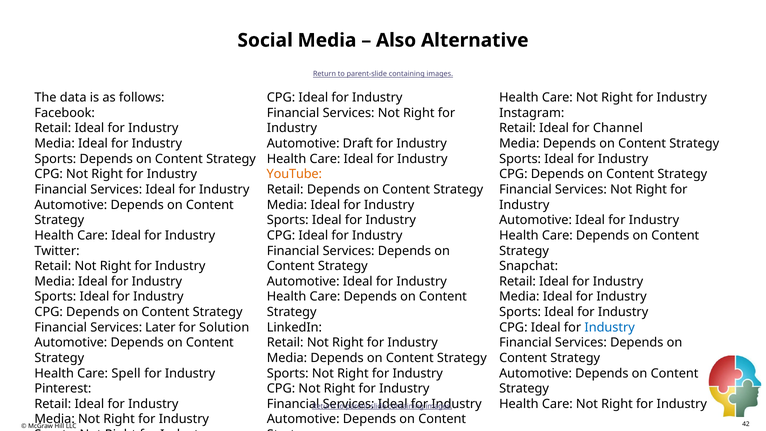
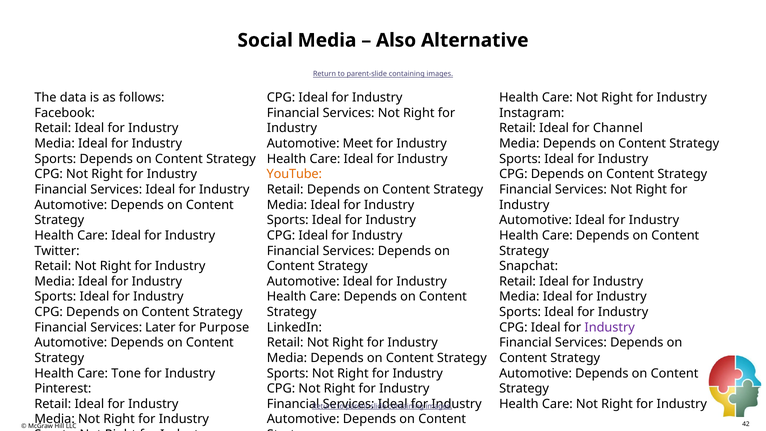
Draft: Draft -> Meet (358, 144)
Solution: Solution -> Purpose (224, 327)
Industry colour: blue -> purple (610, 327)
Spell: Spell -> Tone (126, 373)
